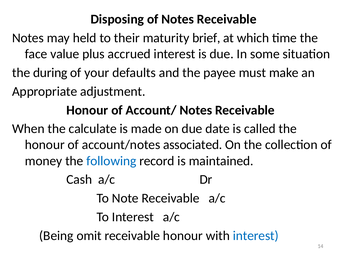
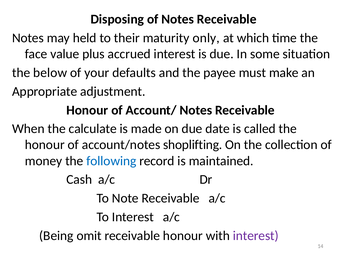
brief: brief -> only (206, 38)
during: during -> below (50, 73)
associated: associated -> shoplifting (193, 145)
interest colour: blue -> purple (256, 236)
